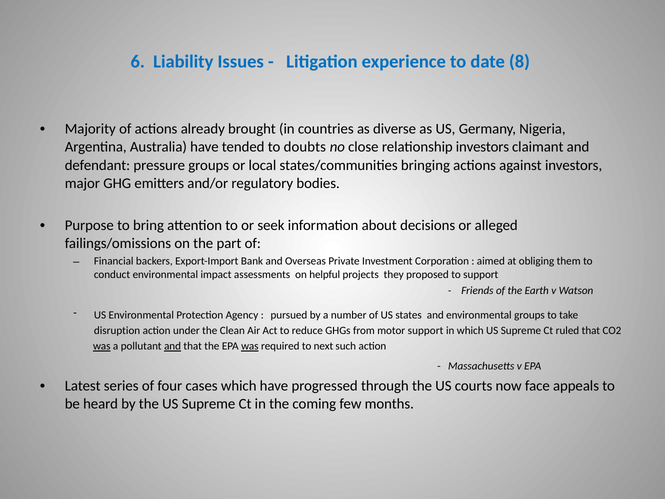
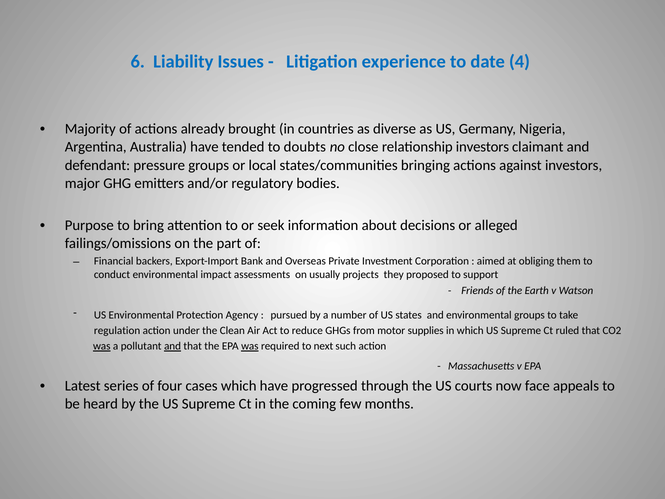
8: 8 -> 4 (519, 62)
helpful: helpful -> usually (325, 275)
disruption: disruption -> regulation (117, 330)
motor support: support -> supplies (426, 330)
